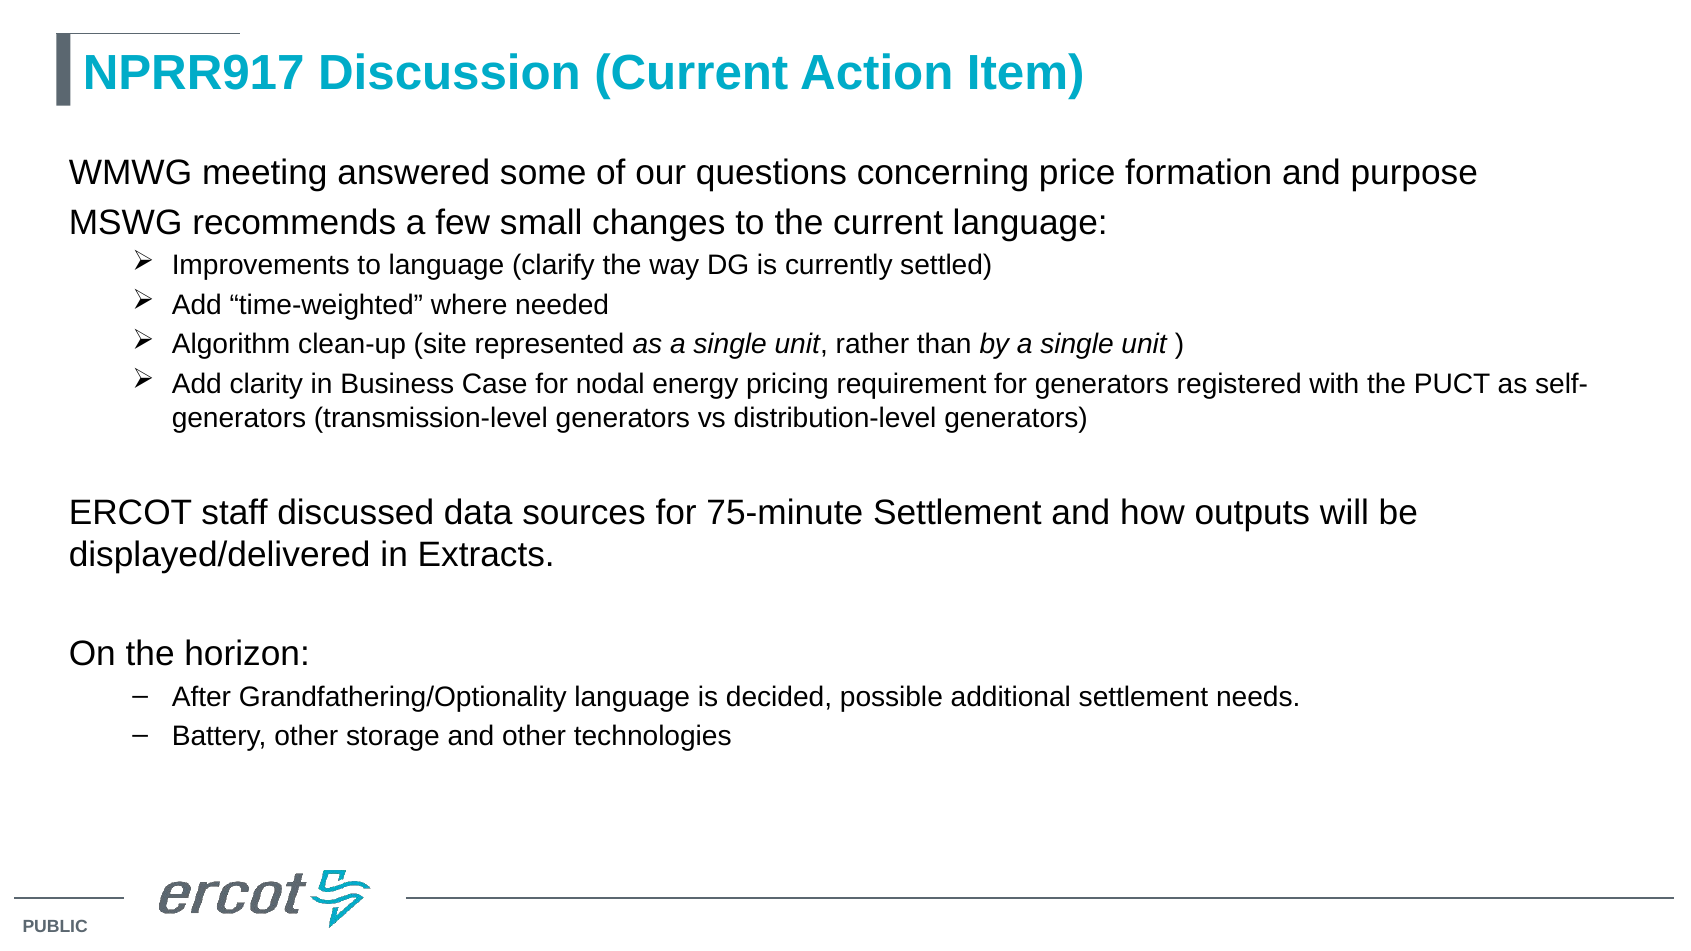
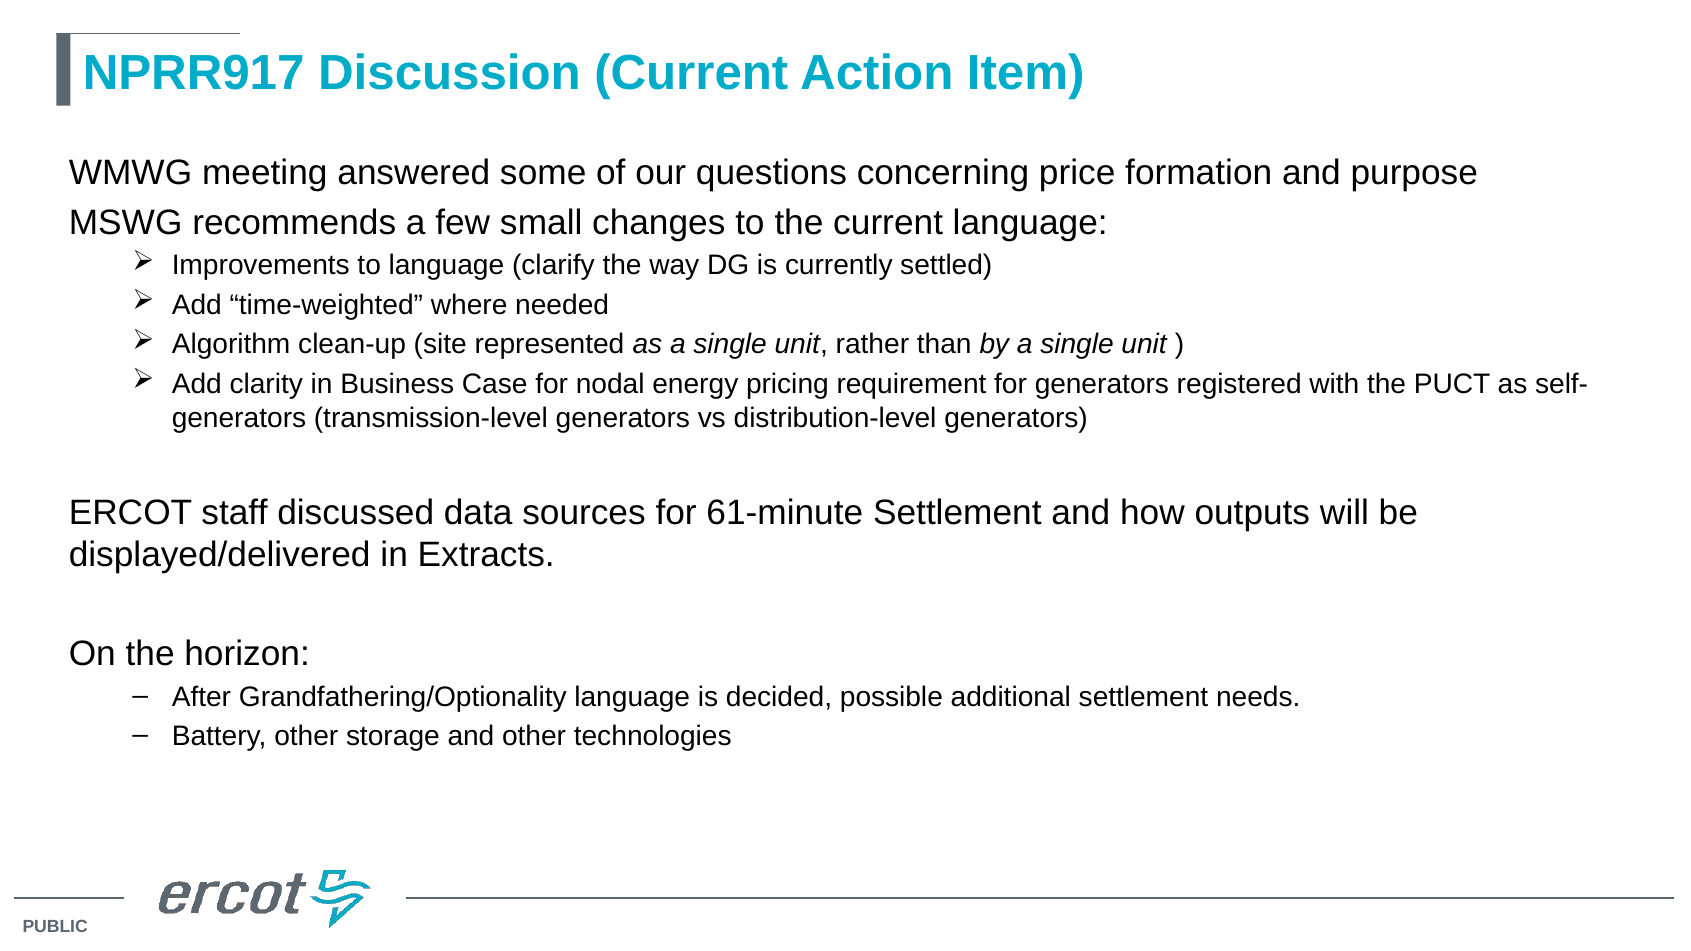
75-minute: 75-minute -> 61-minute (785, 513)
